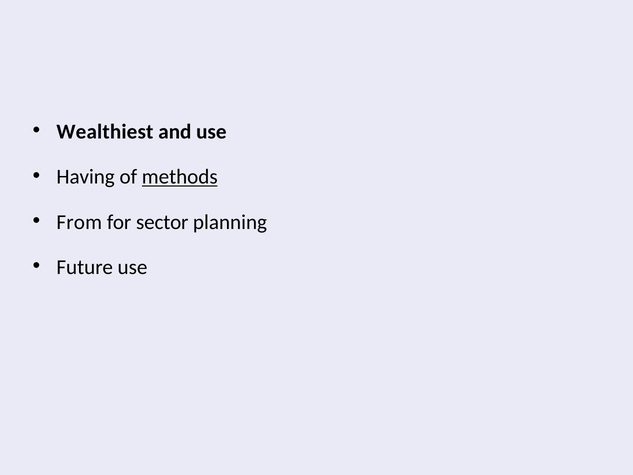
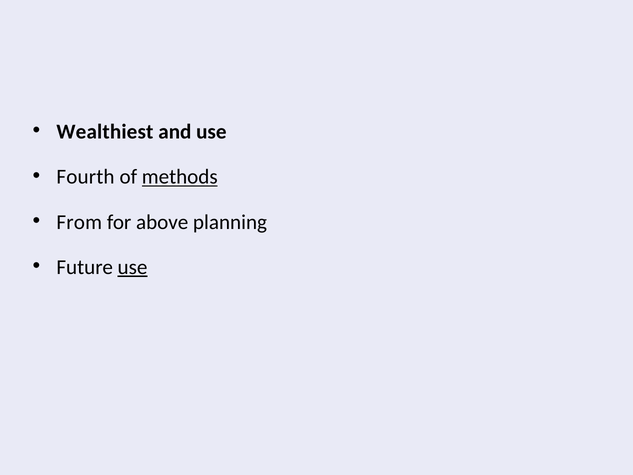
Having: Having -> Fourth (86, 177)
sector: sector -> above (162, 222)
use underline: none -> present (133, 267)
